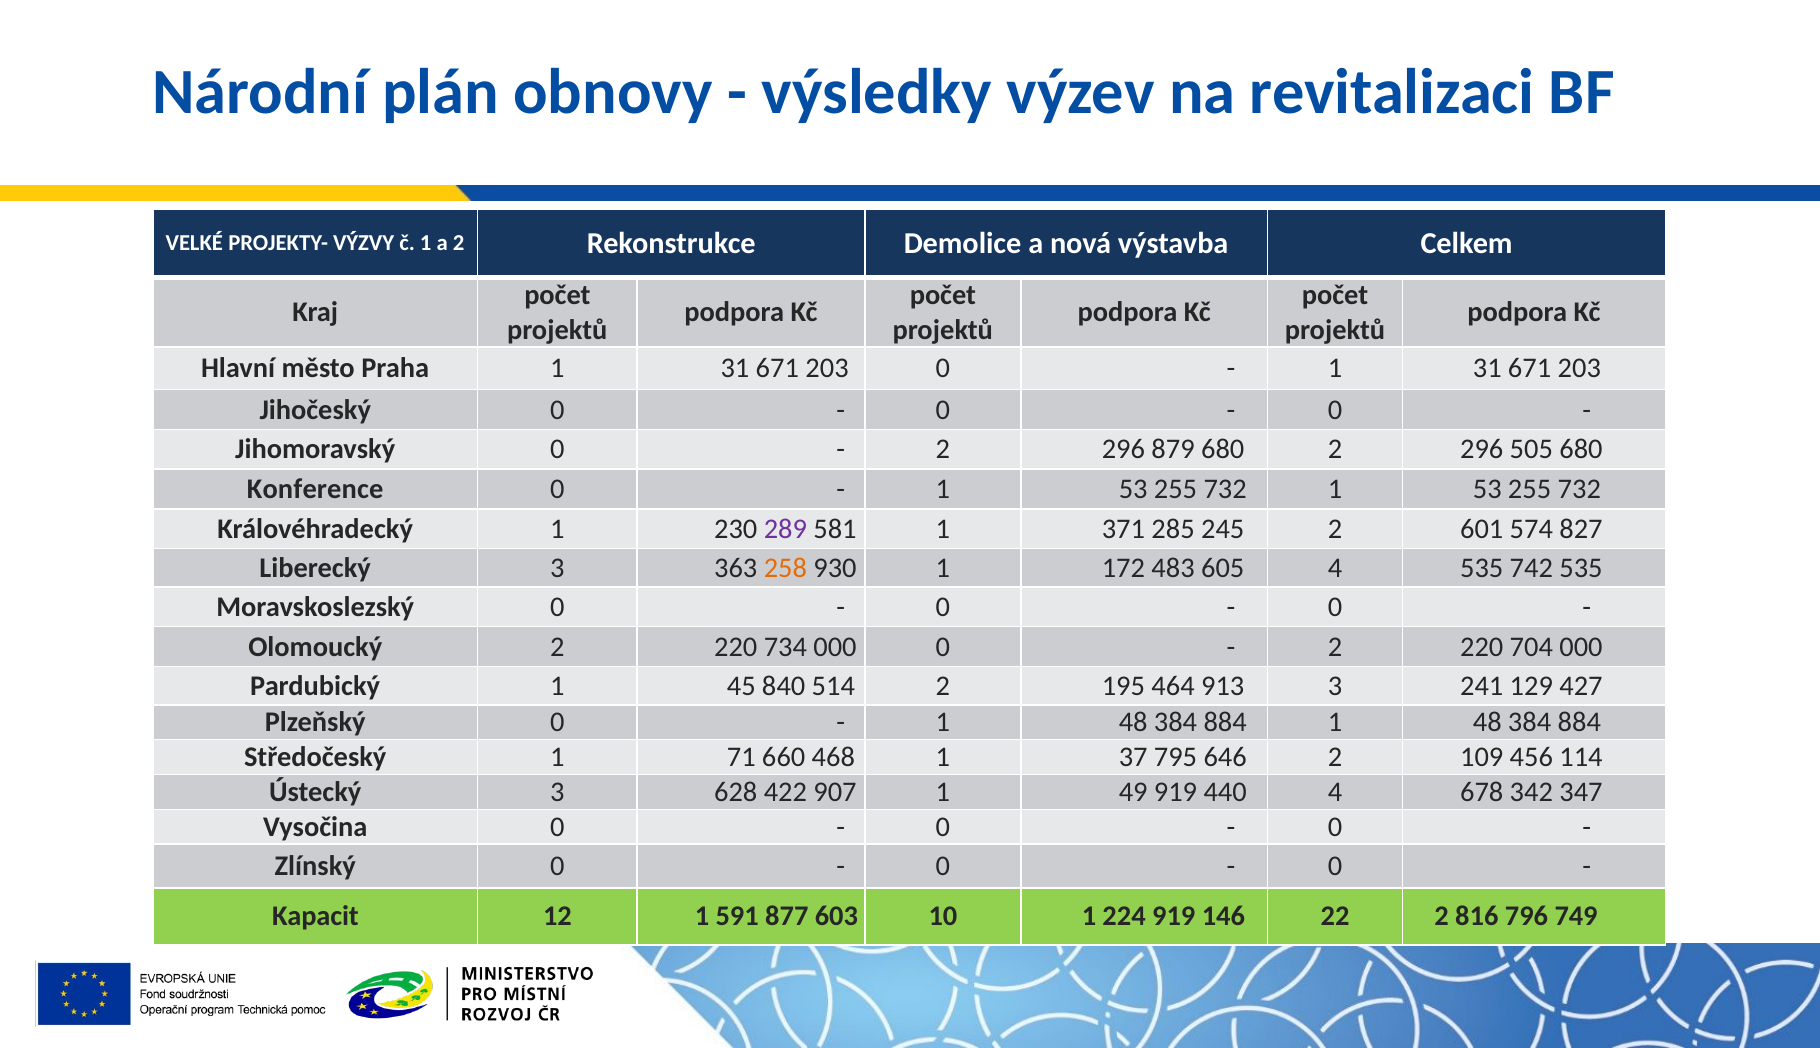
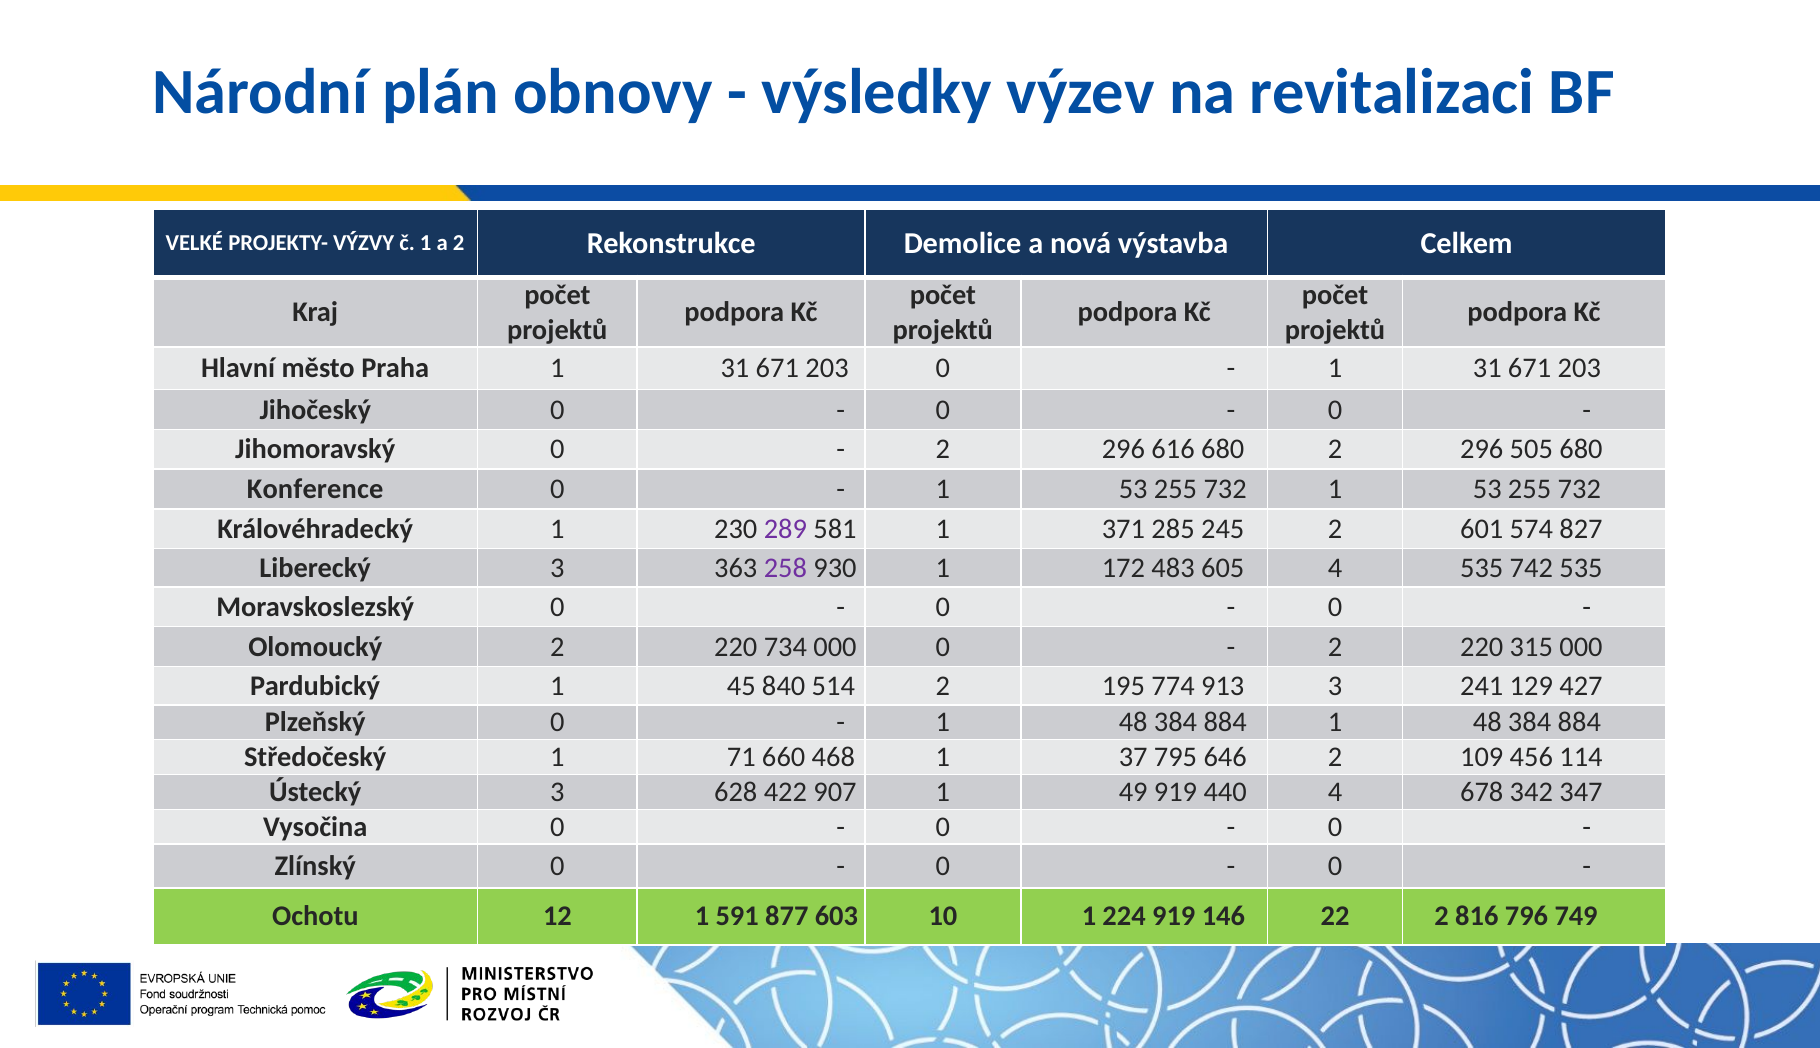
879: 879 -> 616 (1173, 450)
258 colour: orange -> purple (785, 568)
704: 704 -> 315 (1531, 647)
464: 464 -> 774 (1173, 686)
Kapacit: Kapacit -> Ochotu (315, 917)
